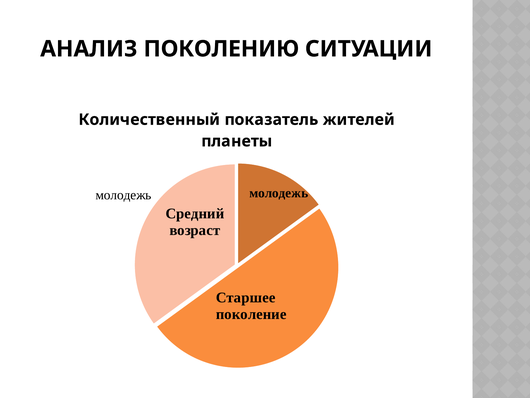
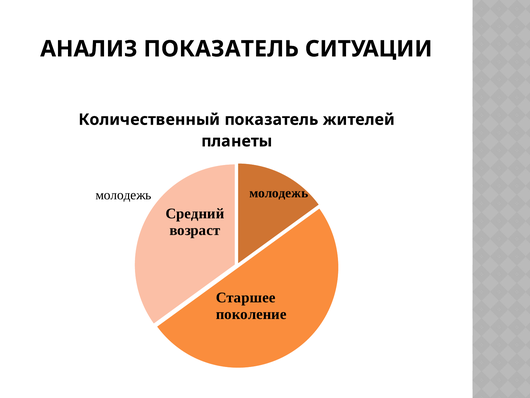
АНАЛИЗ ПОКОЛЕНИЮ: ПОКОЛЕНИЮ -> ПОКАЗАТЕЛЬ (221, 49)
